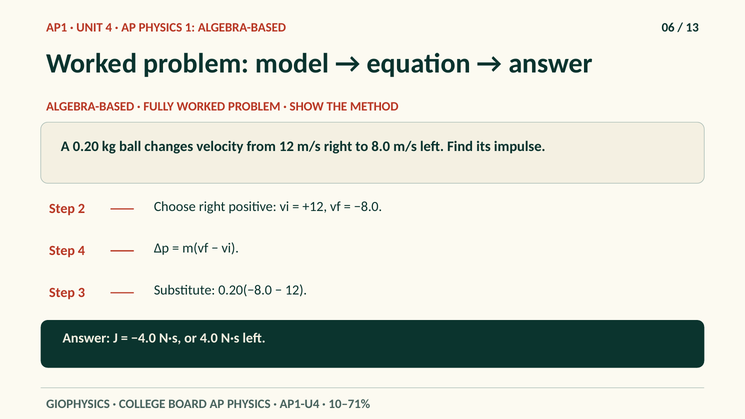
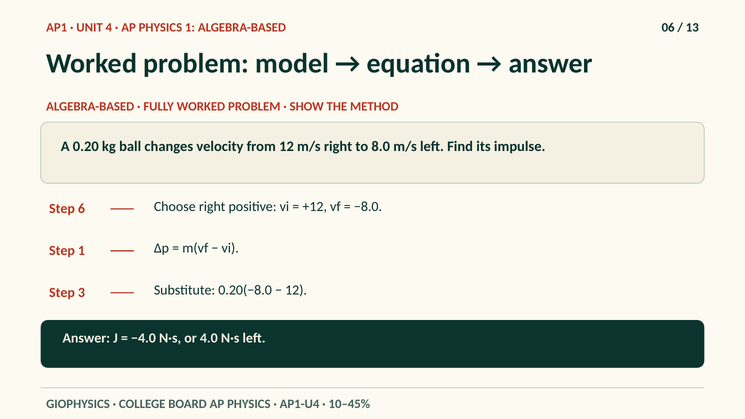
2: 2 -> 6 (82, 209)
Step 4: 4 -> 1 (82, 251)
10–71%: 10–71% -> 10–45% (349, 404)
